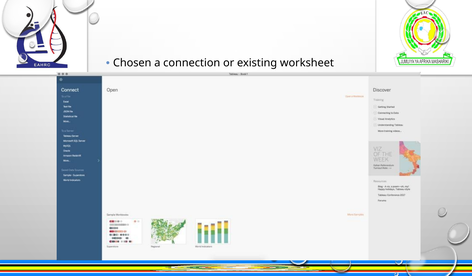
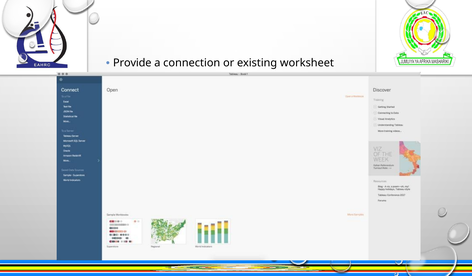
Chosen: Chosen -> Provide (132, 63)
